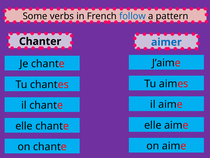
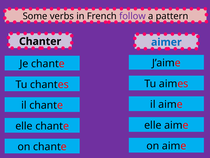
follow colour: blue -> purple (132, 16)
